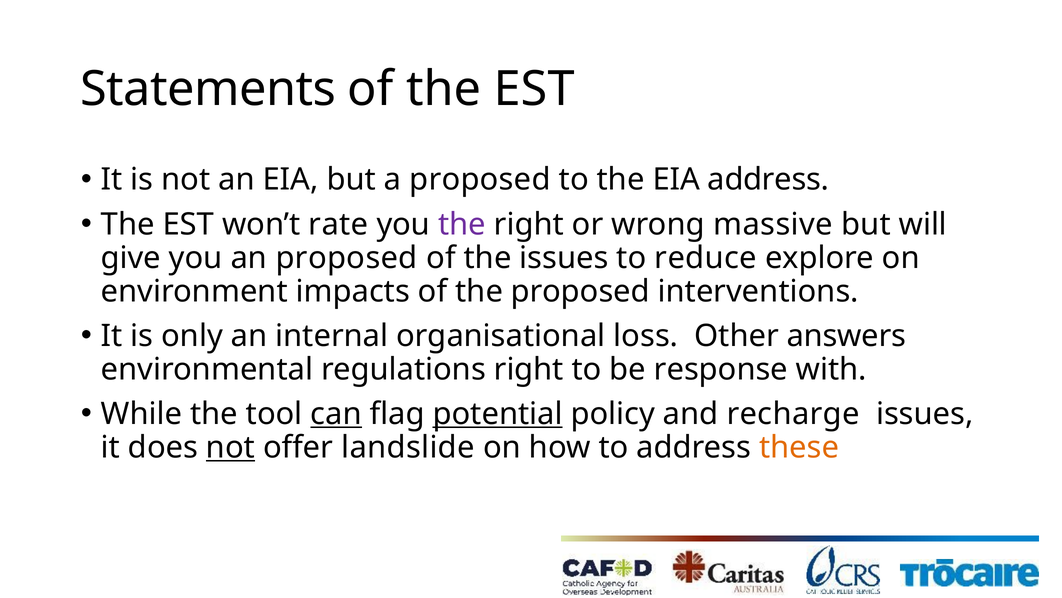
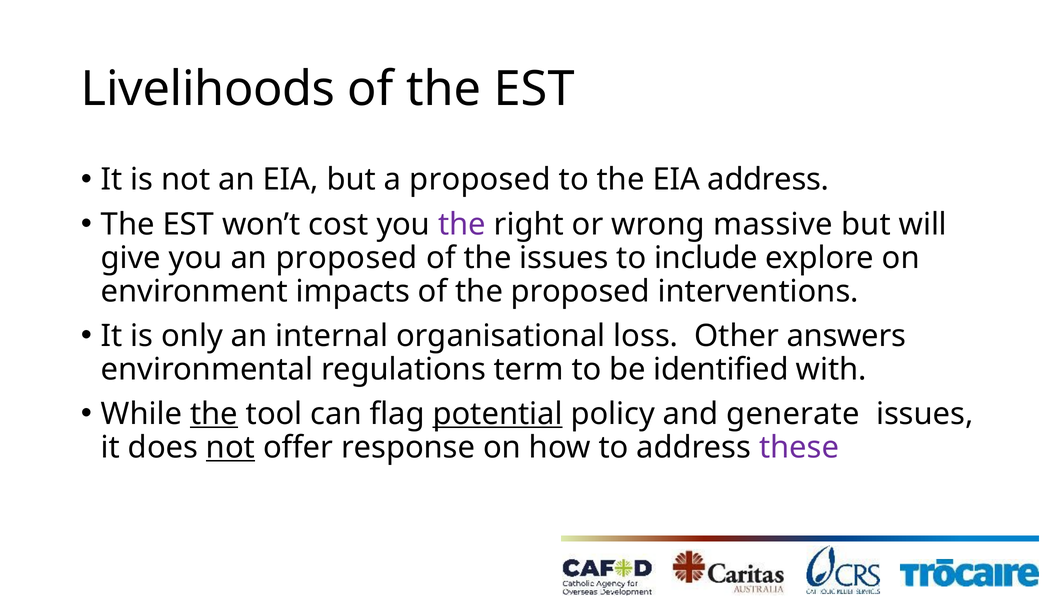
Statements: Statements -> Livelihoods (208, 89)
rate: rate -> cost (338, 224)
reduce: reduce -> include (706, 258)
regulations right: right -> term (529, 369)
response: response -> identified (721, 369)
the underline: none -> present (214, 414)
can underline: present -> none (336, 414)
recharge: recharge -> generate (793, 414)
landslide: landslide -> response (408, 447)
these colour: orange -> purple (799, 447)
